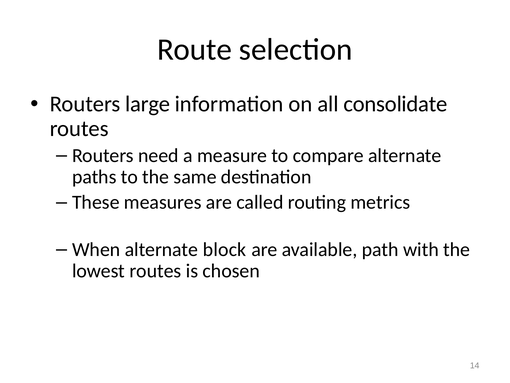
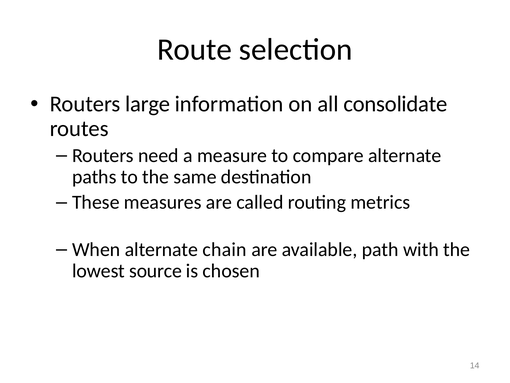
block: block -> chain (225, 249)
lowest routes: routes -> source (156, 271)
